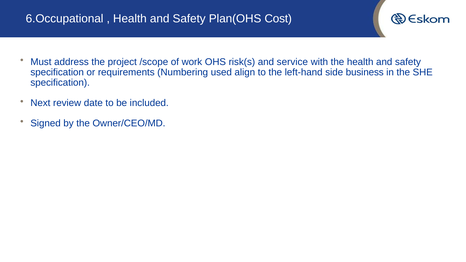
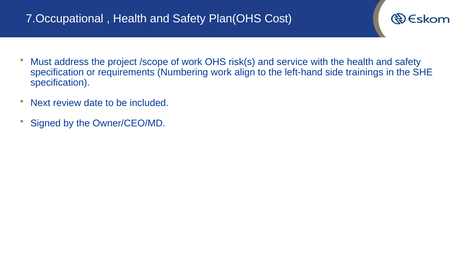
6.Occupational: 6.Occupational -> 7.Occupational (65, 19)
Numbering used: used -> work (221, 72)
business: business -> trainings (365, 72)
